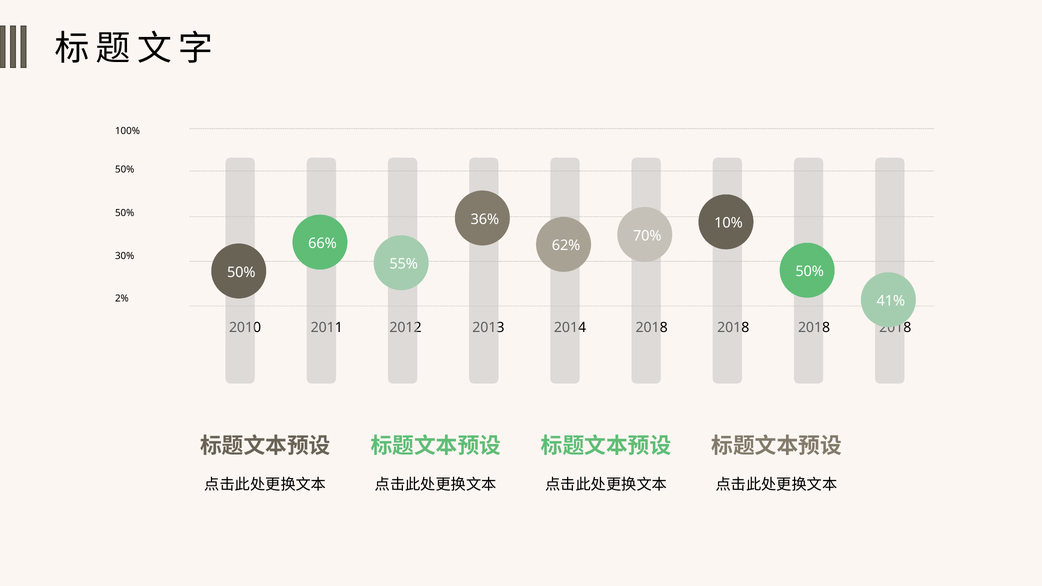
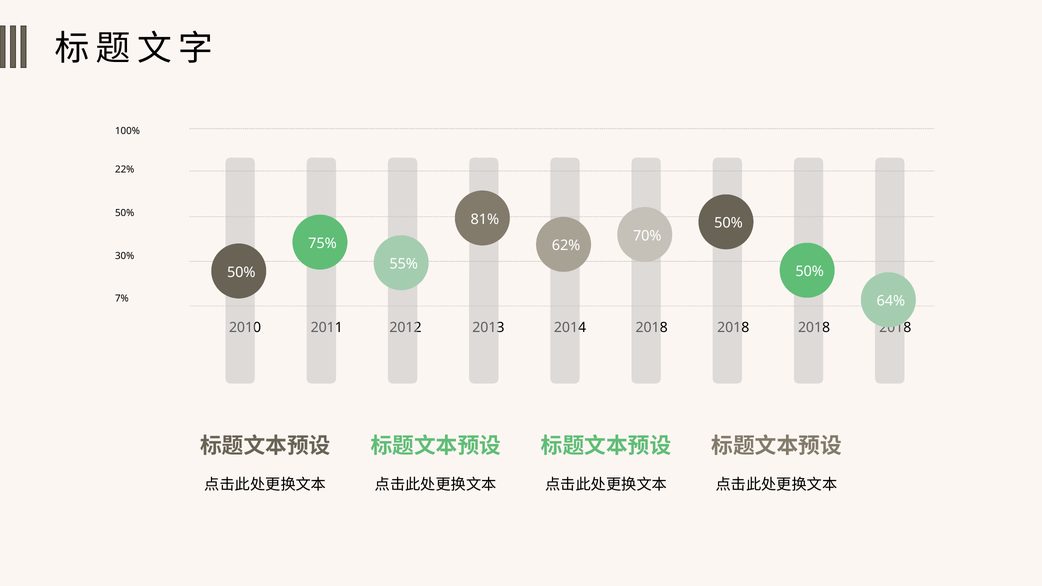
50%: 50% -> 22% (125, 170)
36%: 36% -> 81% (485, 219)
10%: 10% -> 50% (728, 223)
66%: 66% -> 75% (322, 243)
2%: 2% -> 7% (122, 298)
41%: 41% -> 64% (891, 301)
